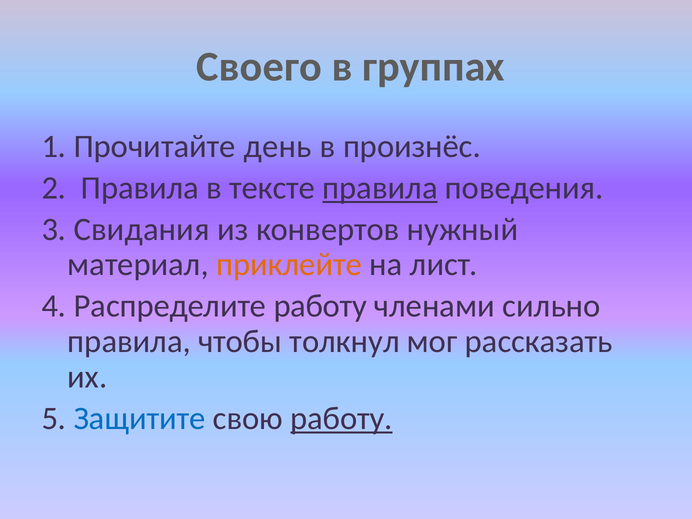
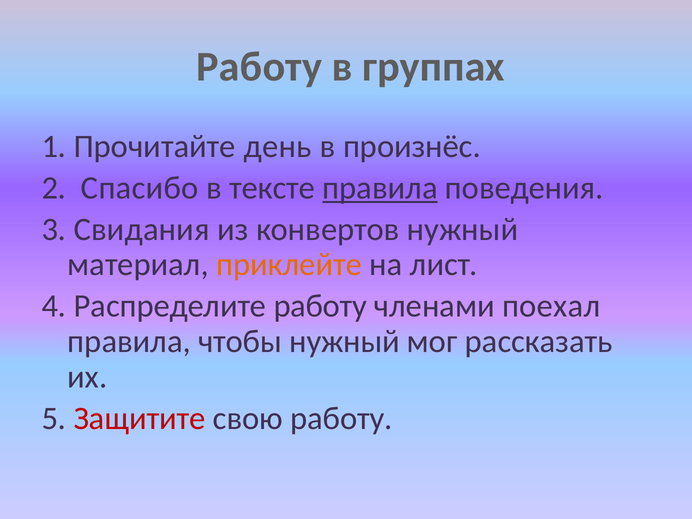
Своего: Своего -> Работу (259, 67)
2 Правила: Правила -> Спасибо (140, 188)
сильно: сильно -> поехал (551, 306)
чтобы толкнул: толкнул -> нужный (345, 341)
Защитите colour: blue -> red (140, 418)
работу underline: present -> none (341, 418)
